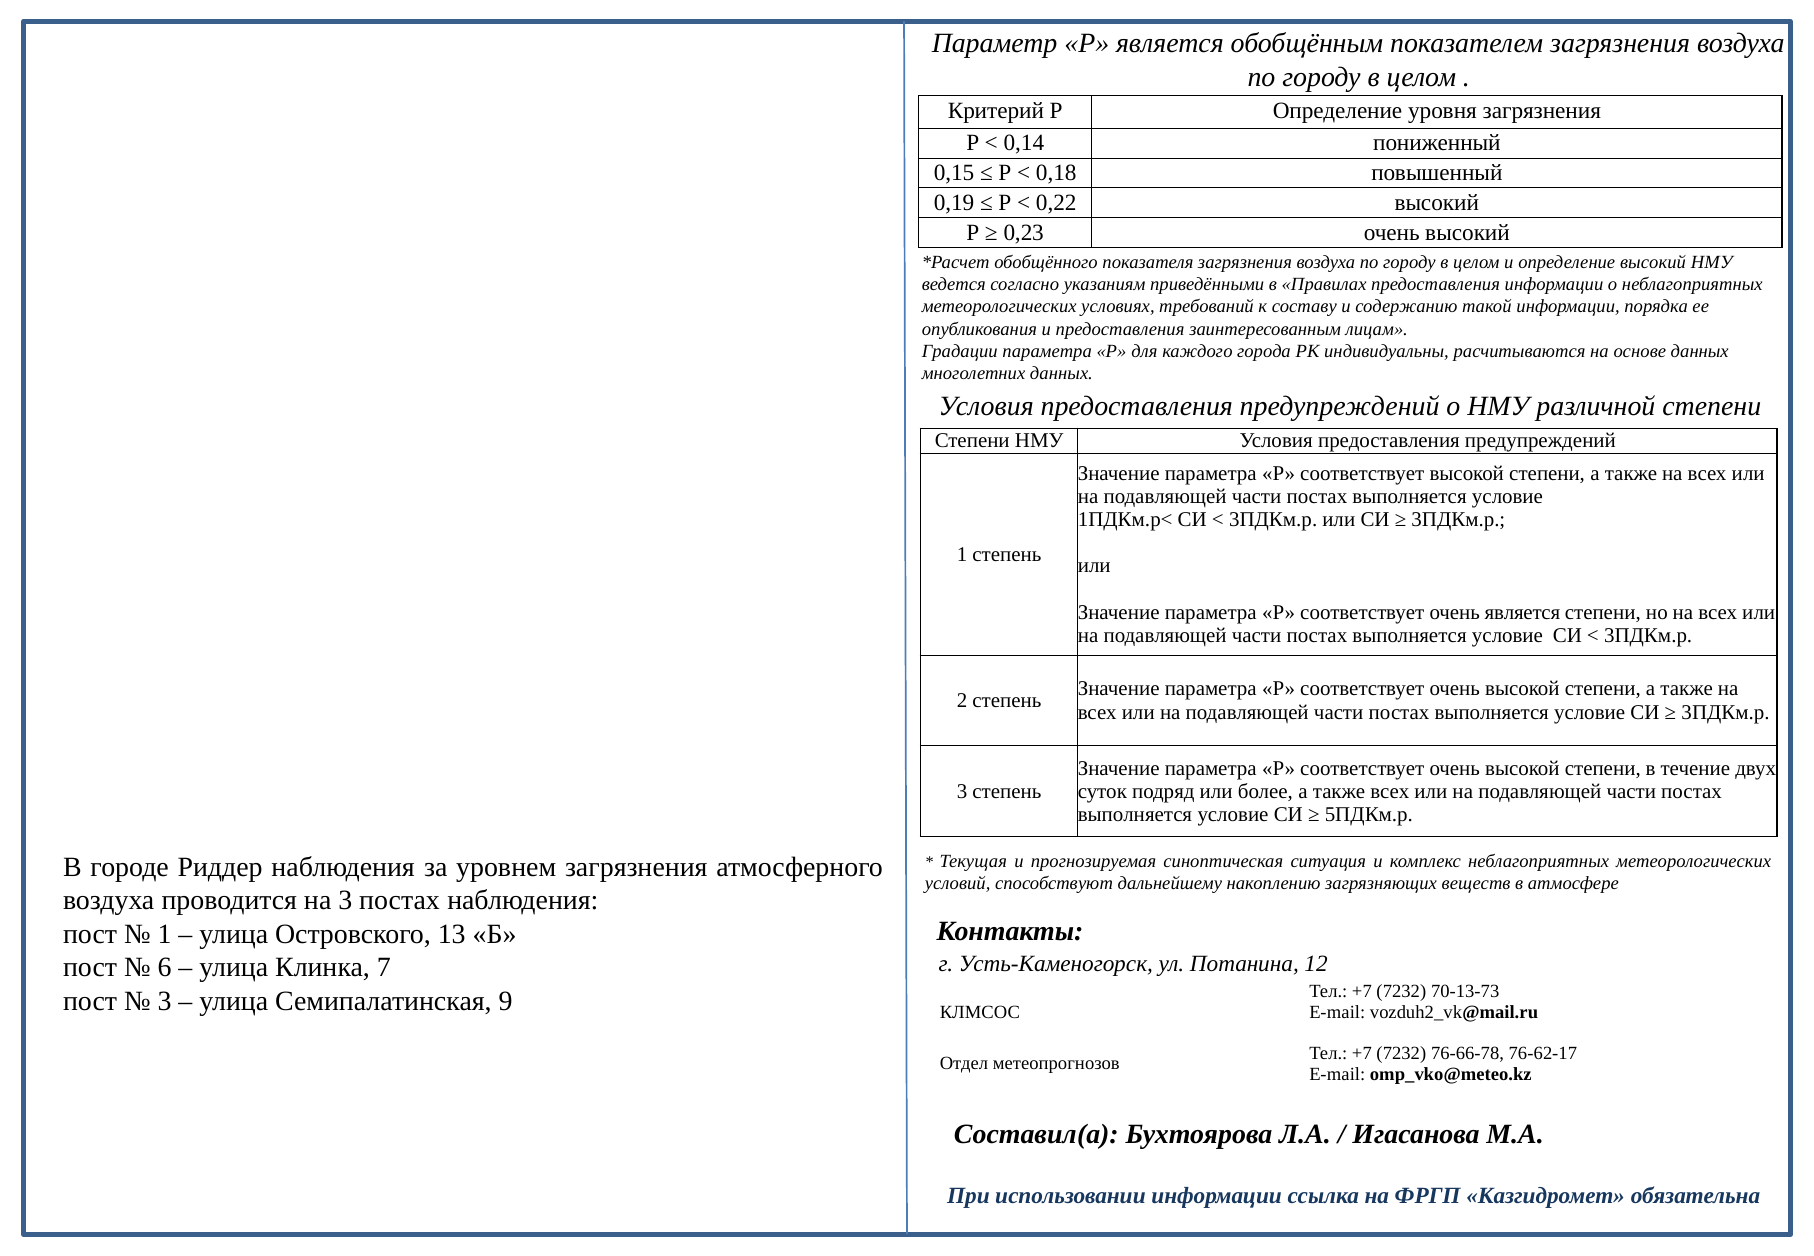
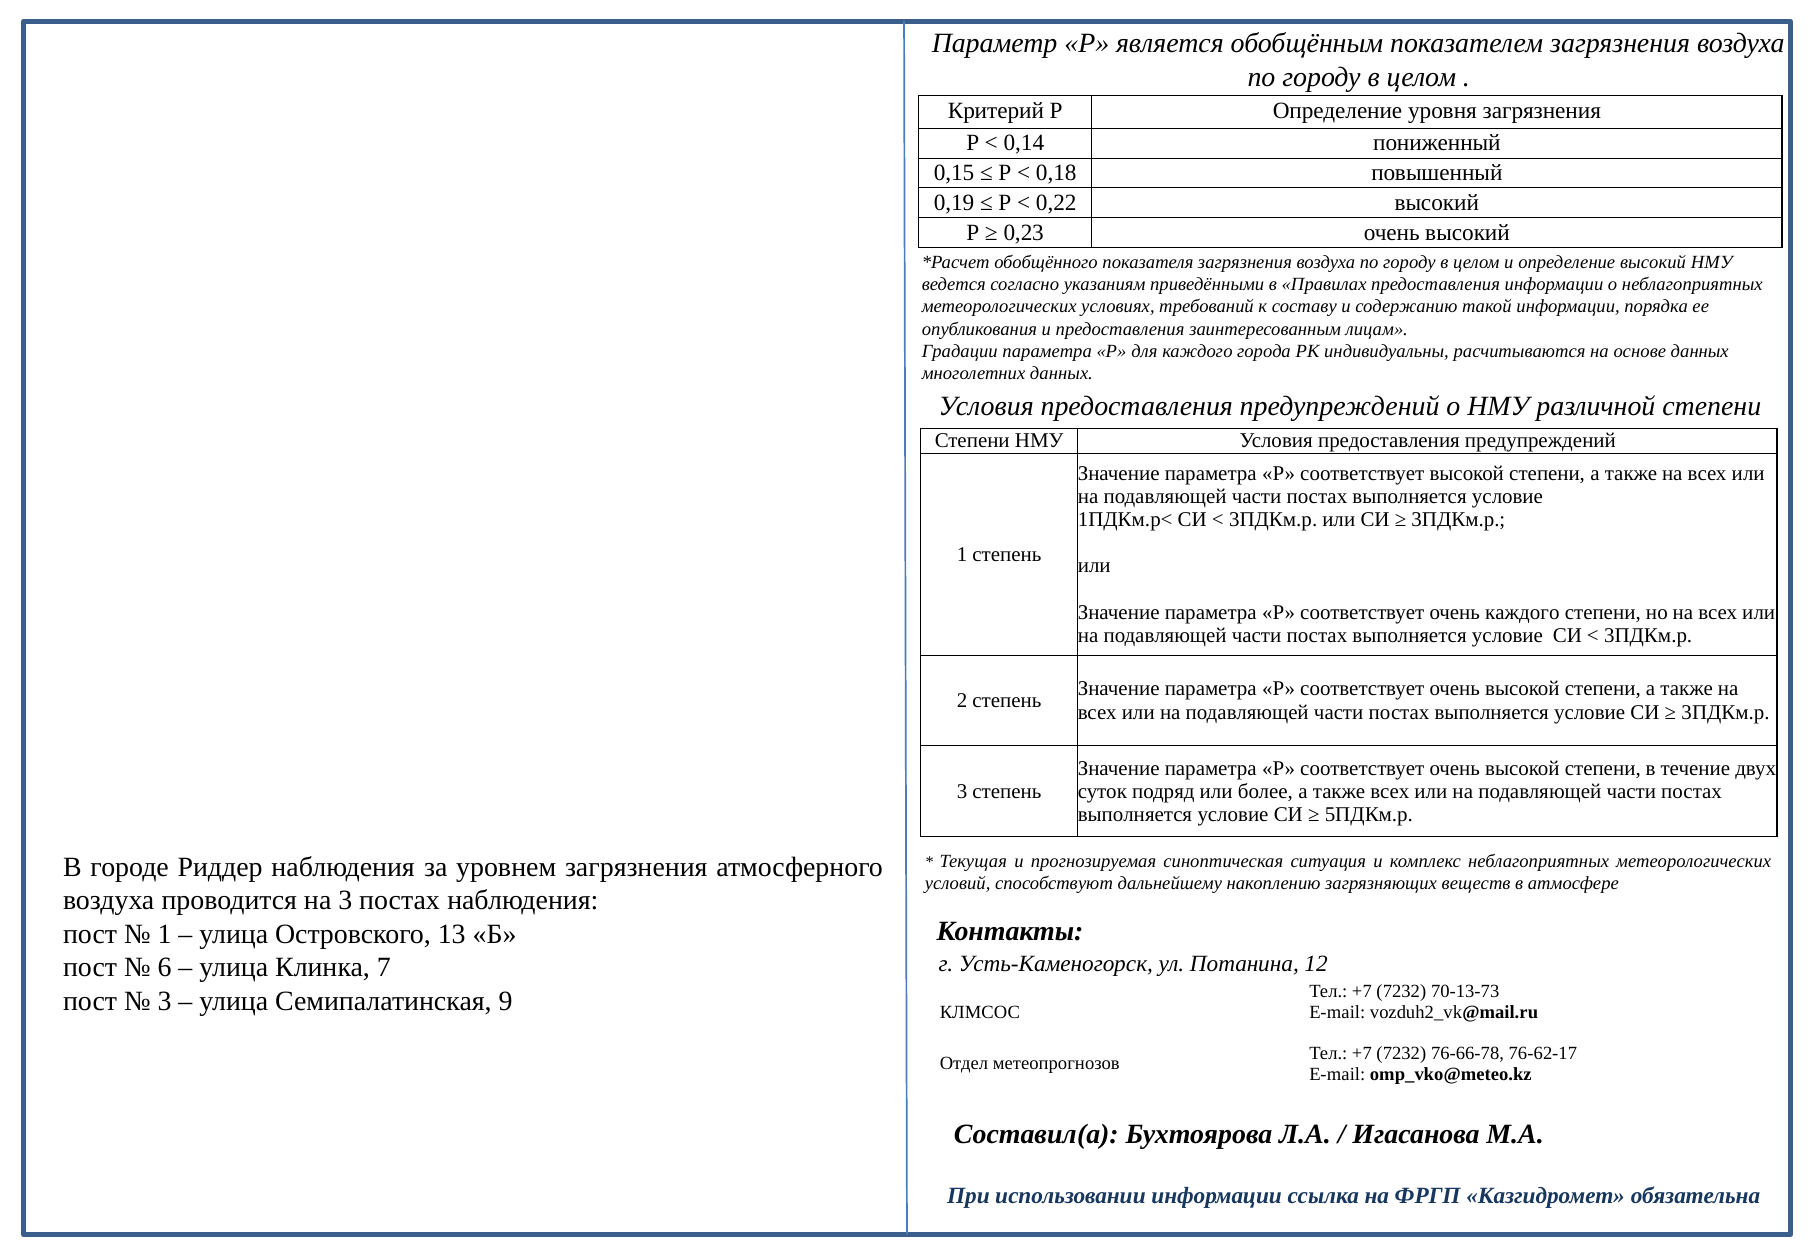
очень является: является -> каждого (1522, 612)
